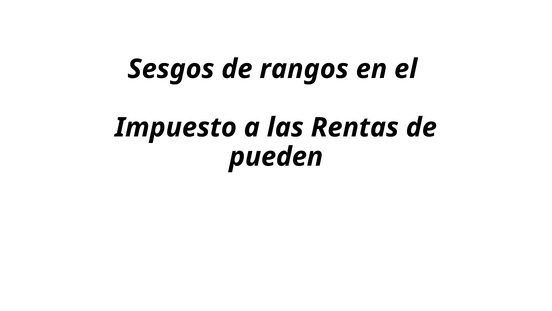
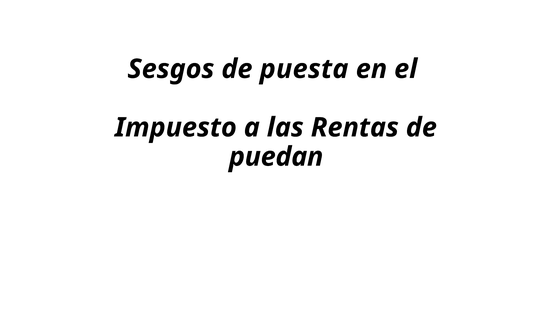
rangos: rangos -> puesta (304, 69)
pueden: pueden -> puedan (276, 157)
